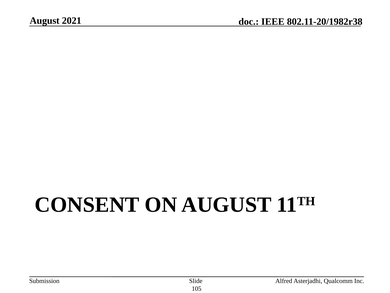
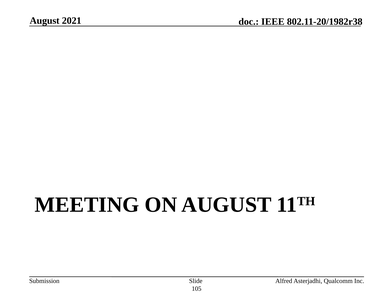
CONSENT: CONSENT -> MEETING (87, 204)
